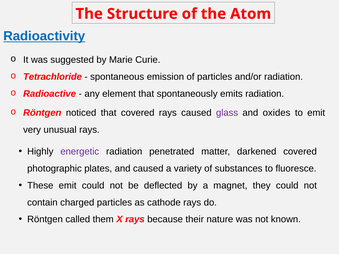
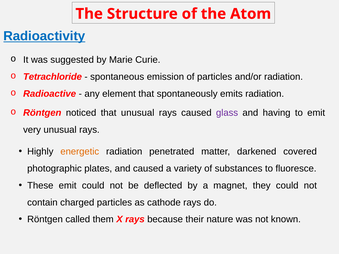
that covered: covered -> unusual (138, 113)
oxides: oxides -> having (277, 113)
energetic colour: purple -> orange (80, 152)
